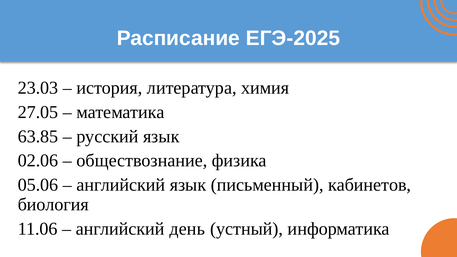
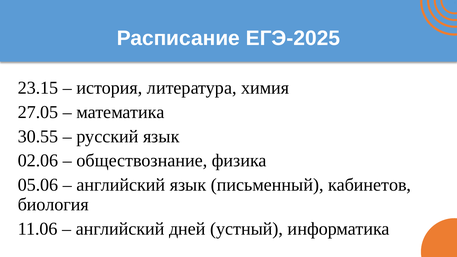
23.03: 23.03 -> 23.15 (38, 88)
63.85: 63.85 -> 30.55 (38, 136)
день: день -> дней (187, 229)
